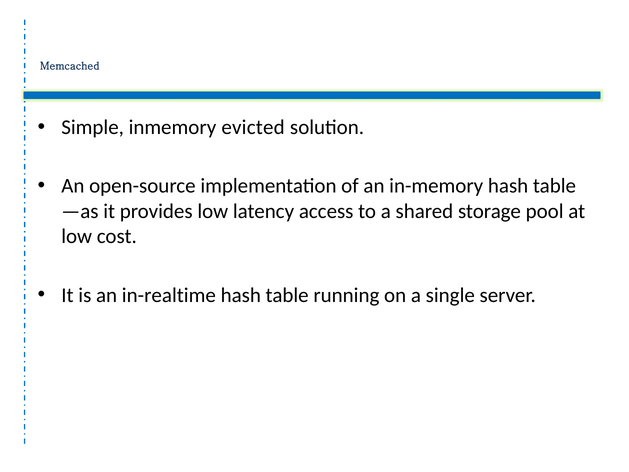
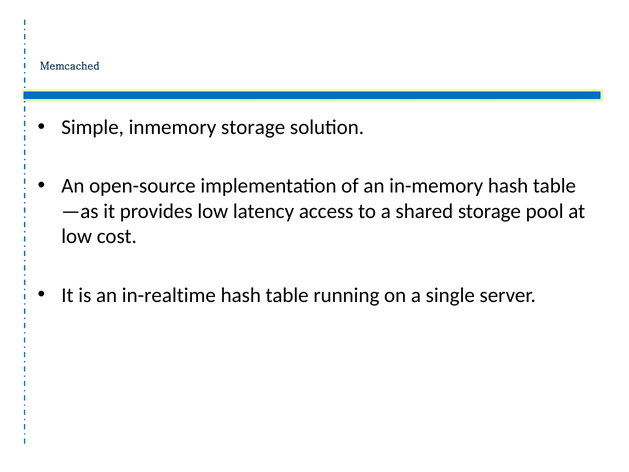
inmemory evicted: evicted -> storage (253, 127)
